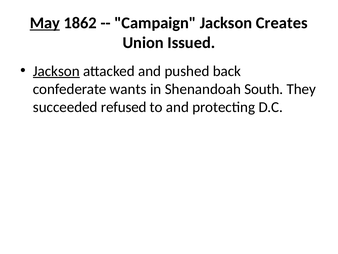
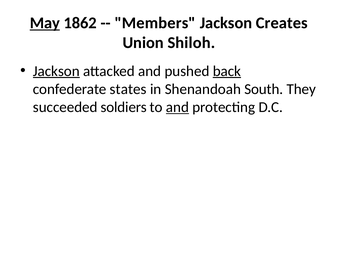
Campaign: Campaign -> Members (155, 23)
Issued: Issued -> Shiloh (191, 43)
back underline: none -> present (227, 71)
wants: wants -> states (128, 89)
refused: refused -> soldiers (124, 107)
and underline: none -> present (177, 107)
